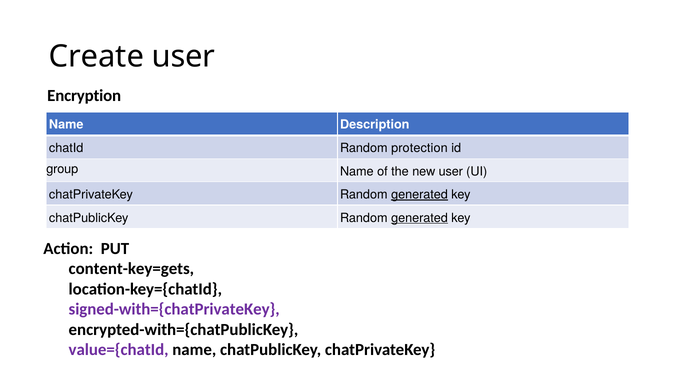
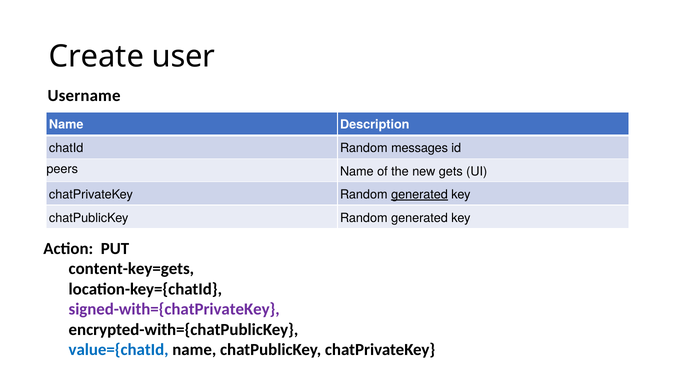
Encryption: Encryption -> Username (84, 96)
protection: protection -> messages (420, 148)
group: group -> peers (62, 169)
new user: user -> gets (451, 171)
generated underline: present -> none (419, 218)
value={chatId colour: purple -> blue (119, 349)
